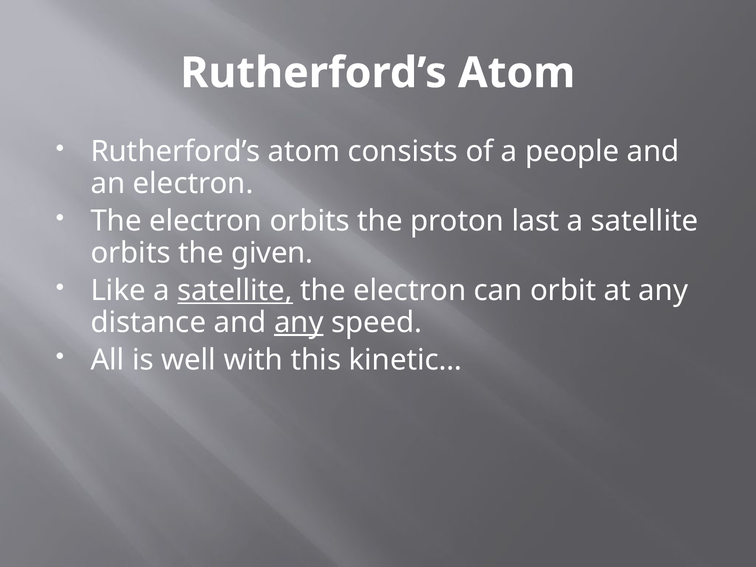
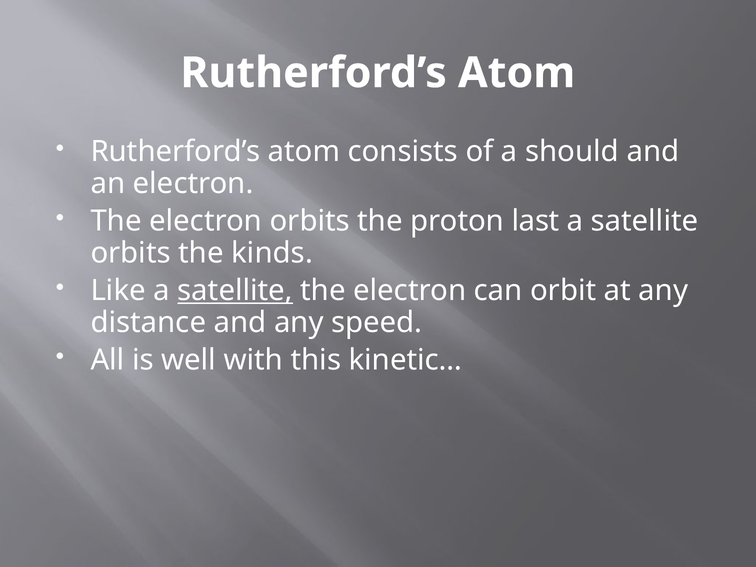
people: people -> should (572, 152)
given: given -> kinds (272, 253)
any underline: present -> none (299, 322)
